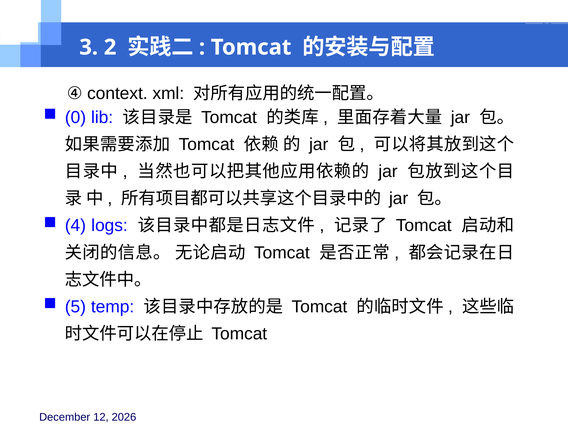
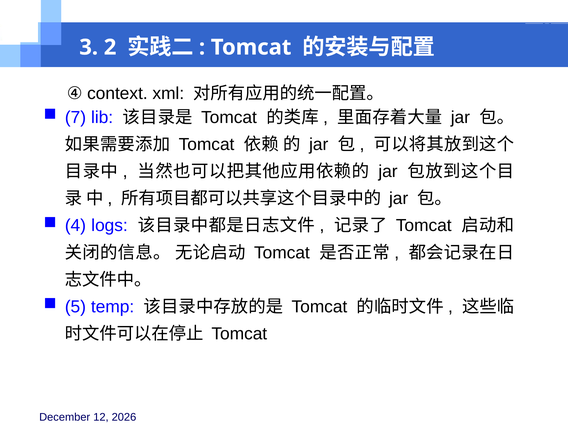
0: 0 -> 7 (75, 117)
